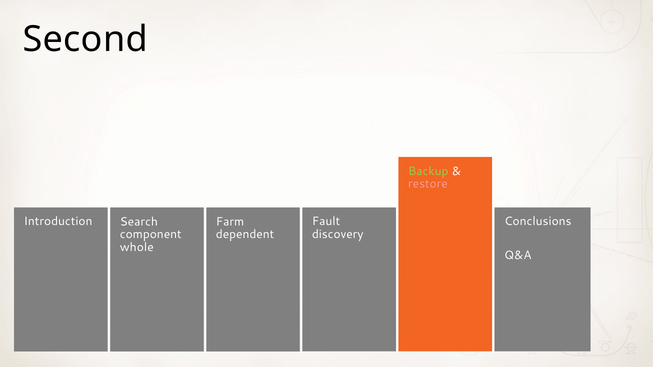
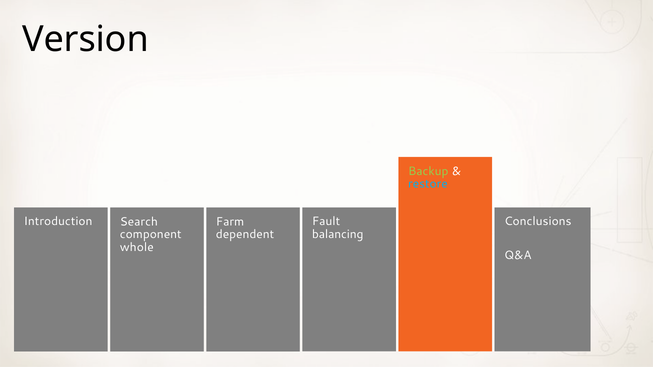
Second: Second -> Version (85, 40)
restore colour: pink -> light blue (428, 184)
discovery: discovery -> balancing (338, 235)
